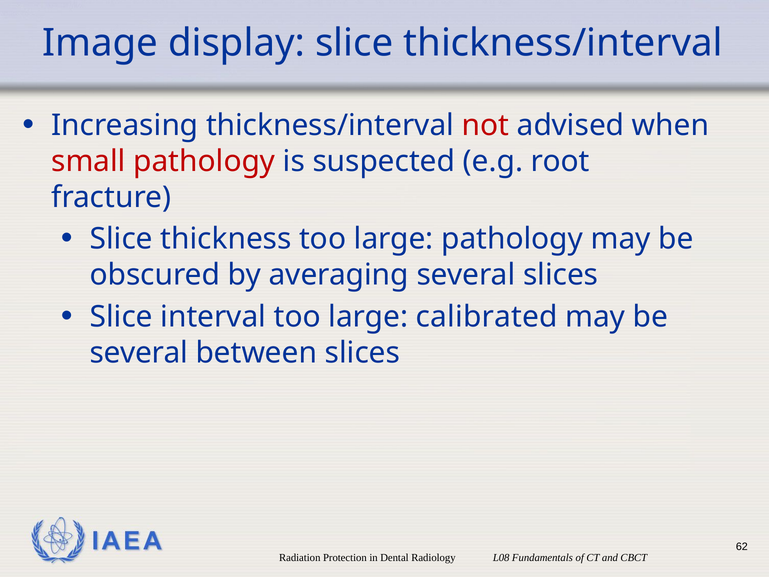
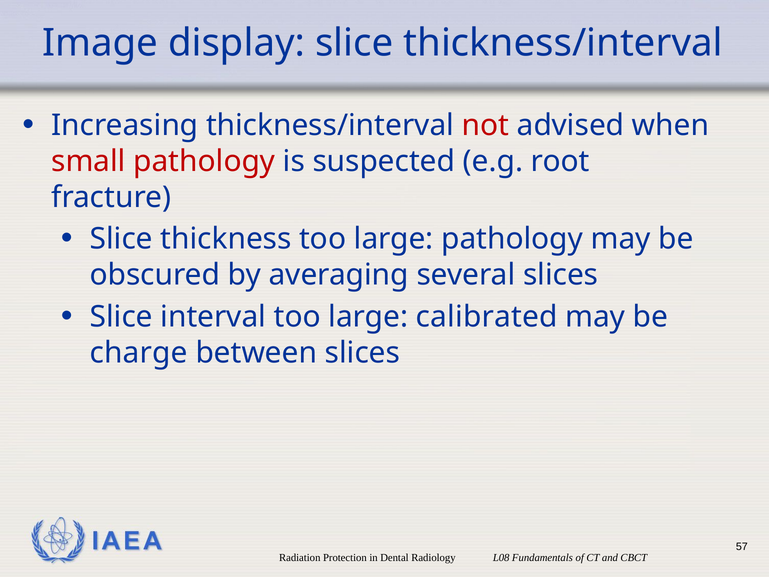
several: several -> charge (139, 353)
62: 62 -> 57 (742, 547)
